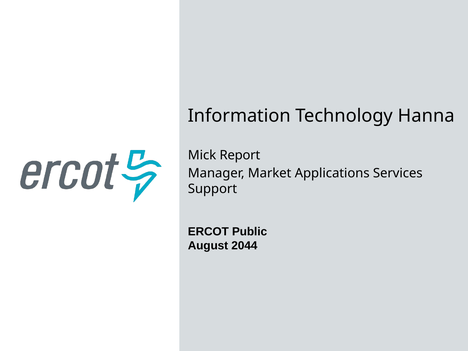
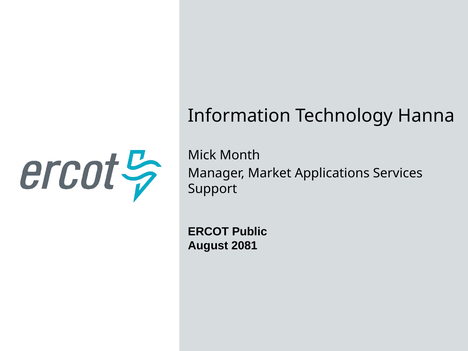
Report: Report -> Month (240, 155)
2044: 2044 -> 2081 (244, 246)
